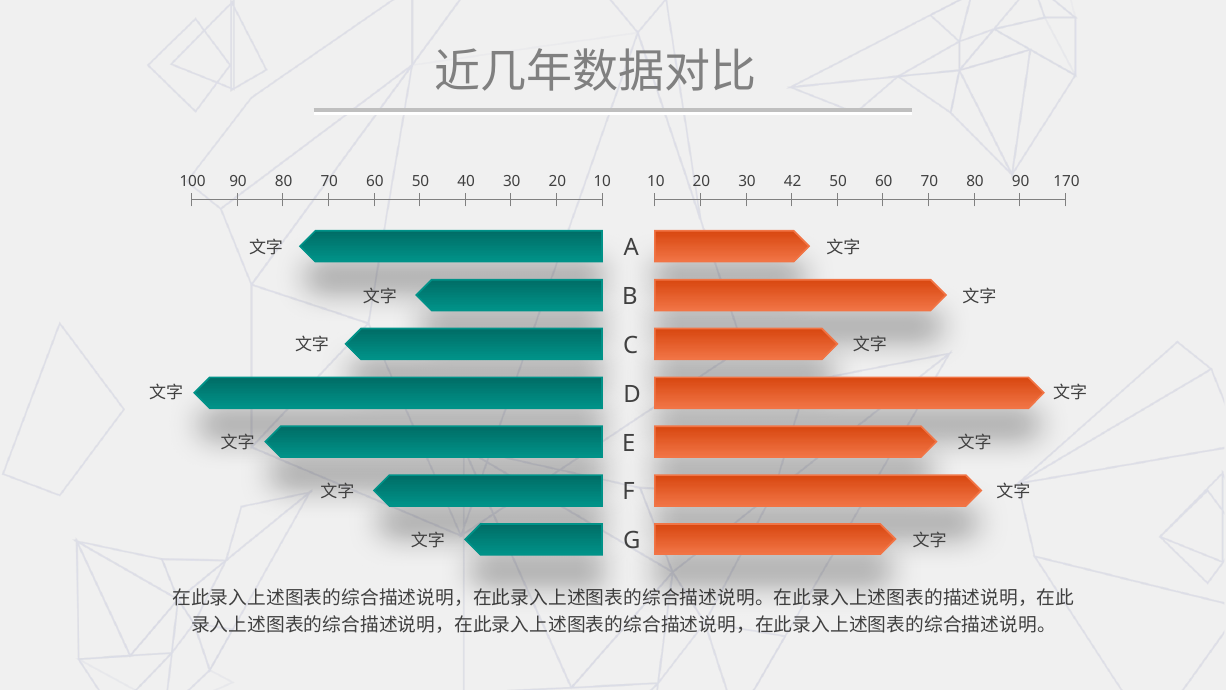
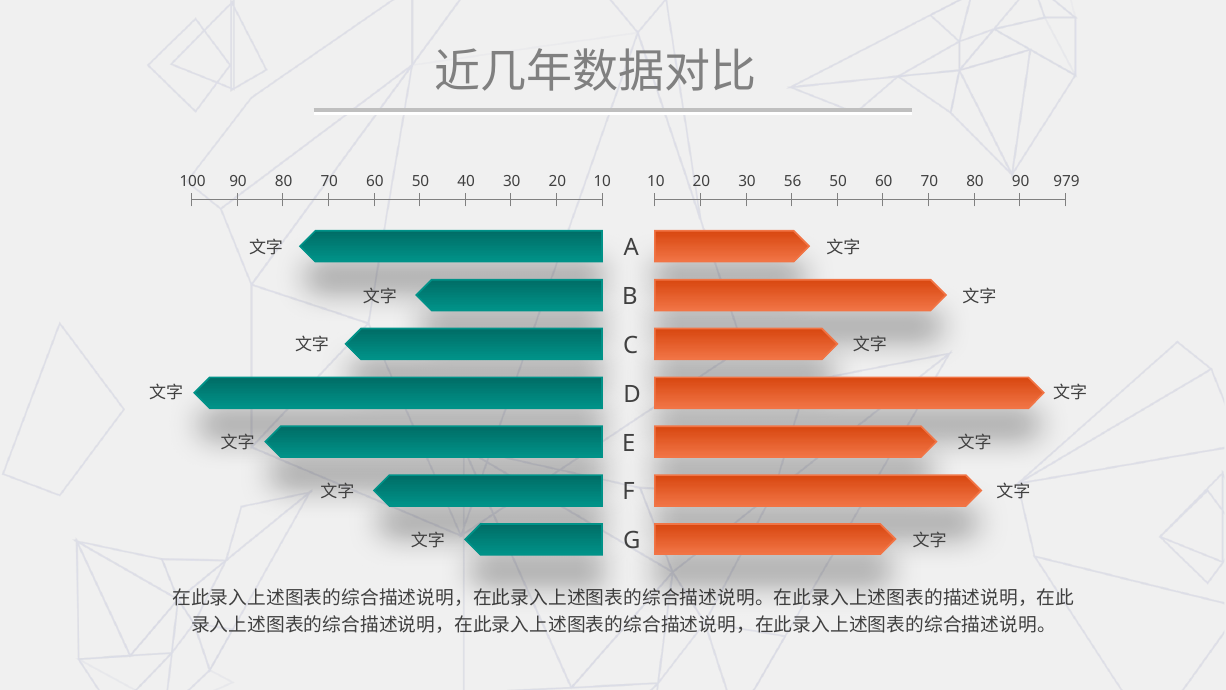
42: 42 -> 56 (793, 181)
170: 170 -> 979 (1067, 181)
